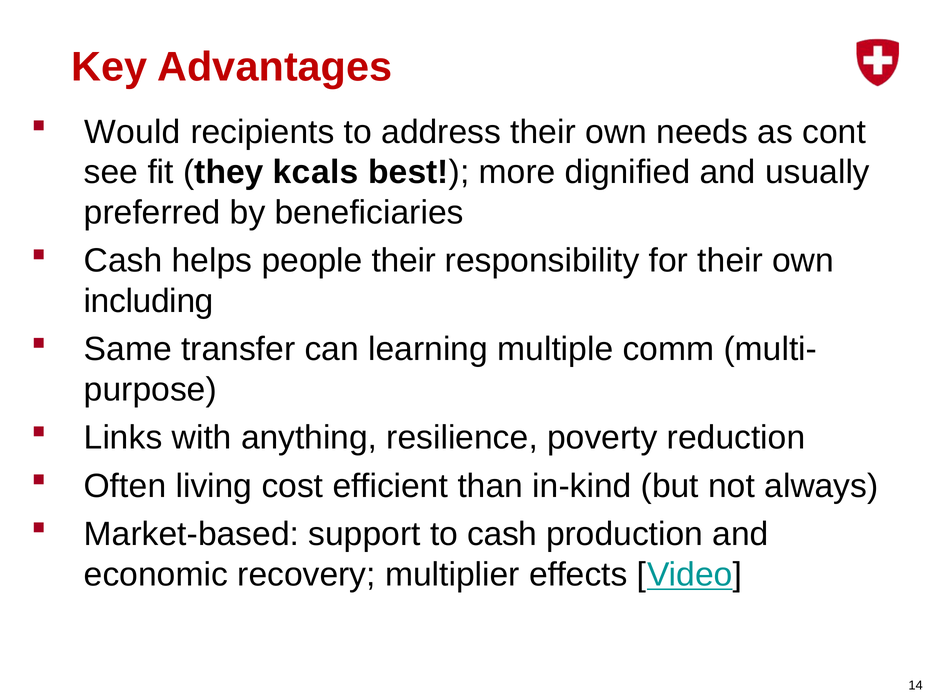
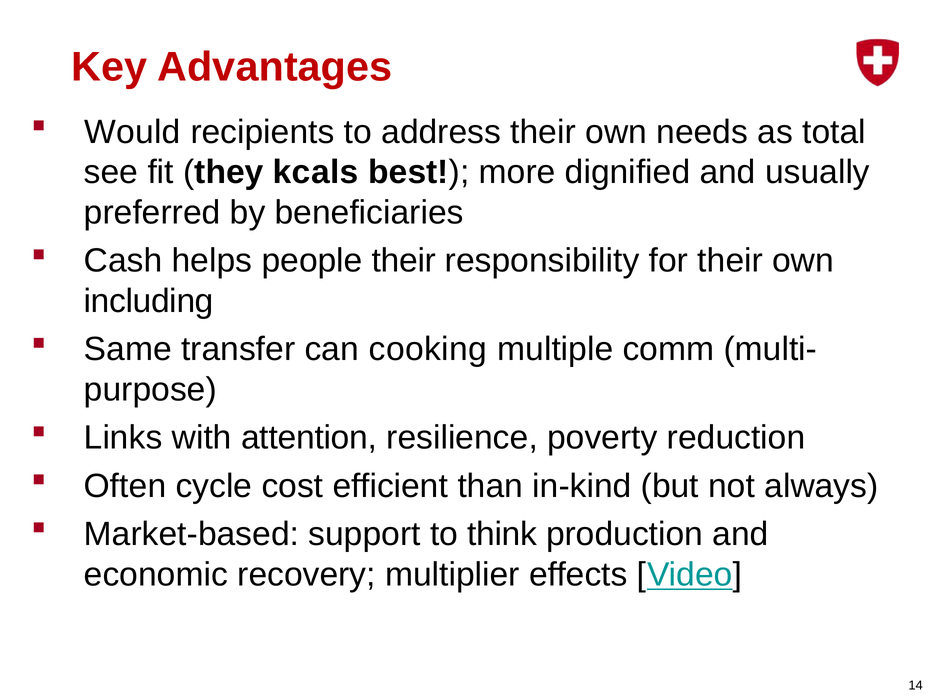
cont: cont -> total (834, 132)
learning: learning -> cooking (428, 349)
anything: anything -> attention (309, 438)
living: living -> cycle (214, 486)
to cash: cash -> think (502, 534)
